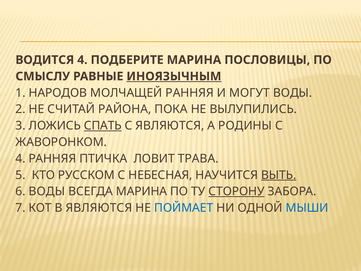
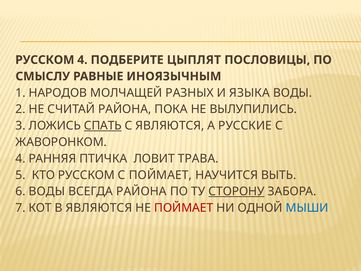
ВОДИТСЯ: ВОДИТСЯ -> РУССКОМ (45, 60)
ПОДБЕРИТЕ МАРИНА: МАРИНА -> ЦЫПЛЯТ (194, 60)
ИНОЯЗЫЧНЫМ underline: present -> none (174, 76)
МОЛЧАЩЕЙ РАННЯЯ: РАННЯЯ -> РАЗНЫХ (190, 93)
МОГУТ: МОГУТ -> ЯЗЫКА (249, 93)
РОДИНЫ: РОДИНЫ -> РУССКИЕ (245, 126)
С НЕБЕСНАЯ: НЕБЕСНАЯ -> ПОЙМАЕТ (160, 175)
ВЫТЬ underline: present -> none (279, 175)
ВСЕГДА МАРИНА: МАРИНА -> РАЙОНА (141, 191)
ПОЙМАЕТ colour: blue -> red (184, 208)
